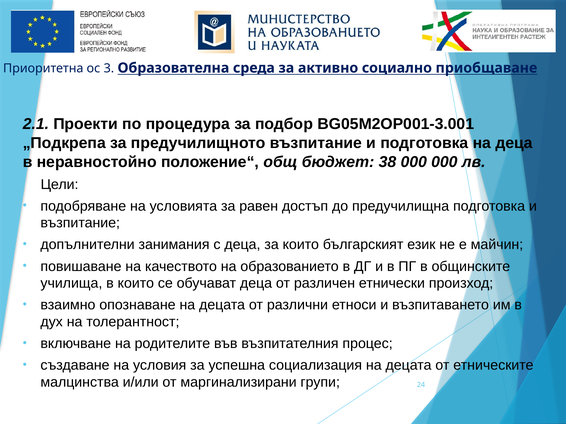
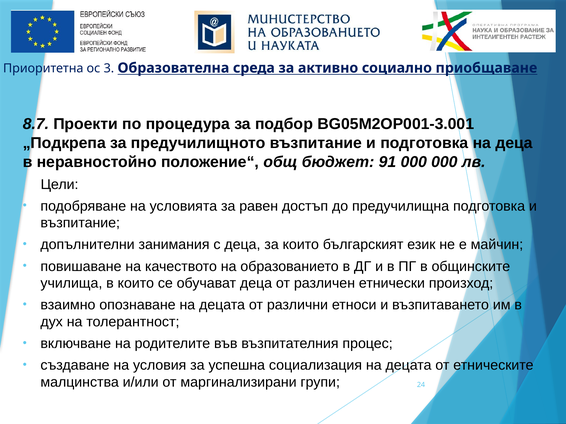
2.1: 2.1 -> 8.7 (36, 124)
38: 38 -> 91 (387, 162)
